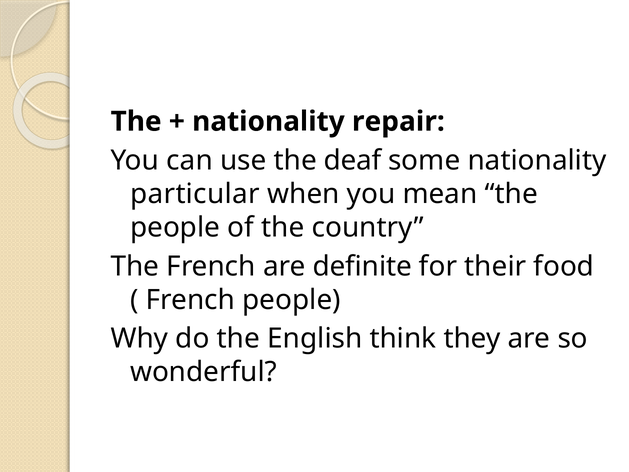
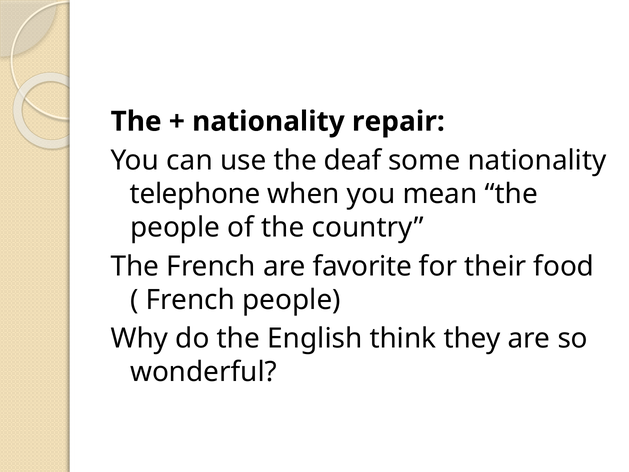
particular: particular -> telephone (195, 194)
definite: definite -> favorite (362, 266)
